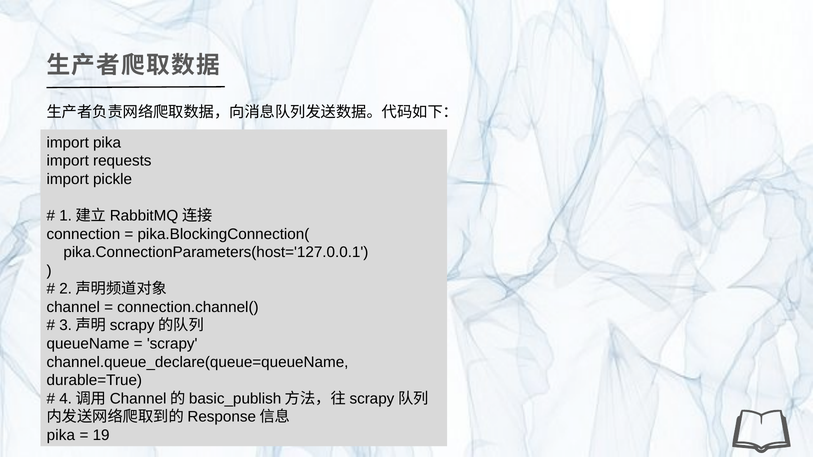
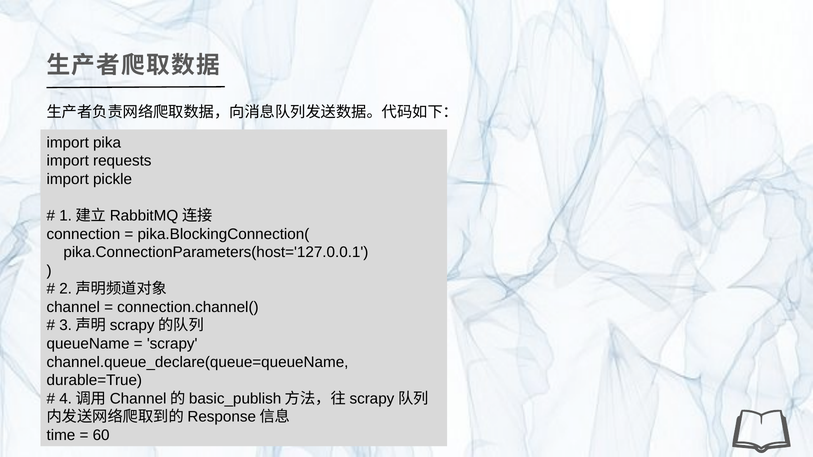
pika: pika -> time (61, 435)
19: 19 -> 60 (101, 435)
